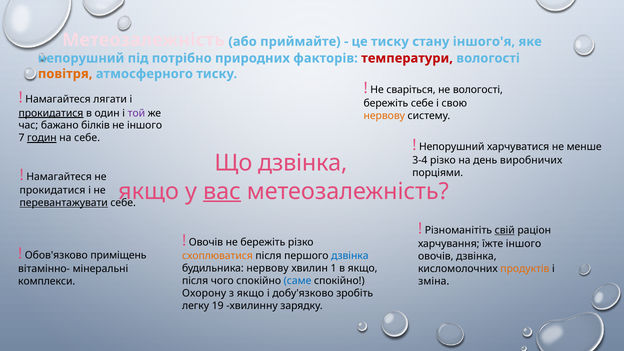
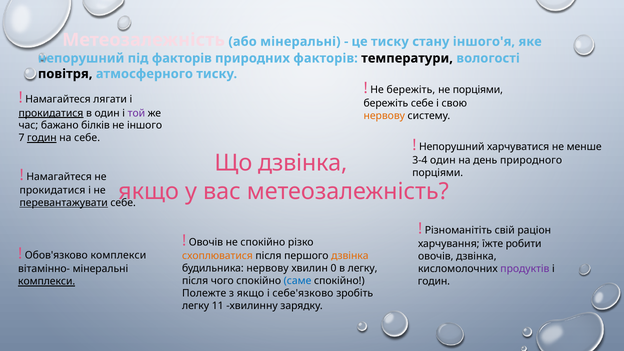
або приймайте: приймайте -> мінеральні (300, 42)
під потрібно: потрібно -> факторів (182, 58)
температури colour: red -> black (407, 58)
повітря colour: orange -> black (65, 74)
Не сваріться: сваріться -> бережіть (411, 90)
не вологості: вологості -> порціями (478, 90)
3-4 різко: різко -> один (443, 160)
виробничих: виробничих -> природного (531, 160)
вас underline: present -> none (222, 191)
свій underline: present -> none (505, 230)
не бережіть: бережіть -> спокійно (263, 242)
їжте іншого: іншого -> робити (524, 244)
Обов'язково приміщень: приміщень -> комплекси (118, 256)
дзвінка colour: blue -> orange (350, 256)
1: 1 -> 0 (334, 268)
в якщо: якщо -> легку (363, 268)
продуктів colour: orange -> purple (525, 269)
зміна: зміна -> годин (434, 281)
комплекси underline: none -> present (47, 282)
Охорону: Охорону -> Полежте (204, 293)
добу'язково: добу'язково -> себе'язково (303, 293)
19: 19 -> 11 (218, 306)
